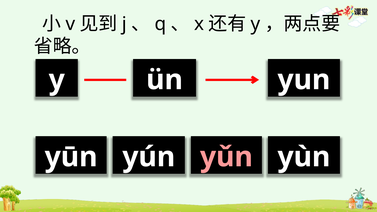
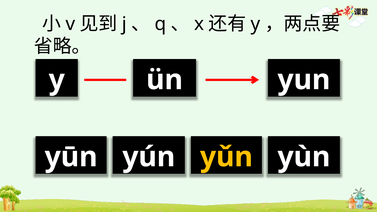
yǔn colour: pink -> yellow (226, 157)
